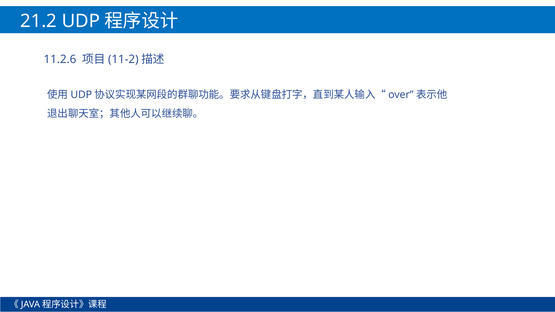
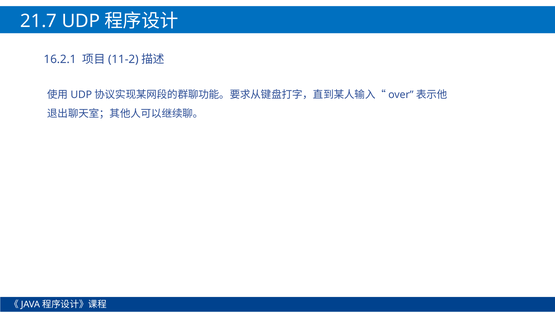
21.2: 21.2 -> 21.7 (39, 21)
11.2.6: 11.2.6 -> 16.2.1 (60, 59)
